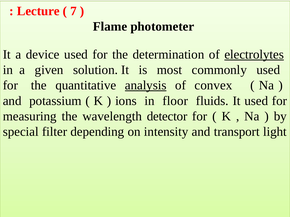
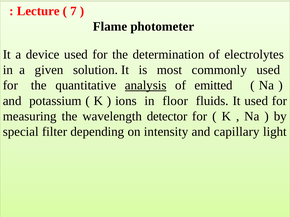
electrolytes underline: present -> none (254, 55)
convex: convex -> emitted (214, 86)
transport: transport -> capillary (237, 132)
